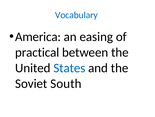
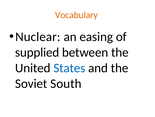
Vocabulary colour: blue -> orange (76, 15)
America: America -> Nuclear (38, 37)
practical: practical -> supplied (37, 52)
